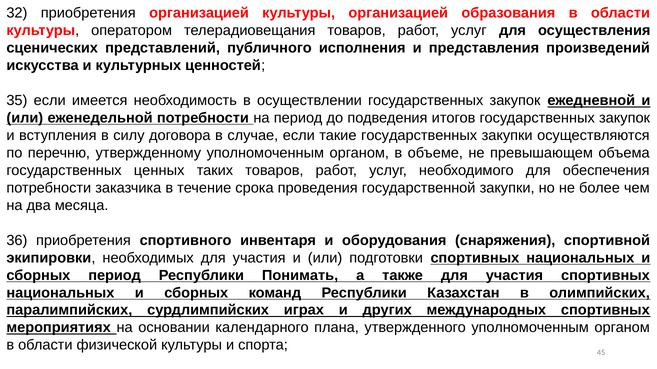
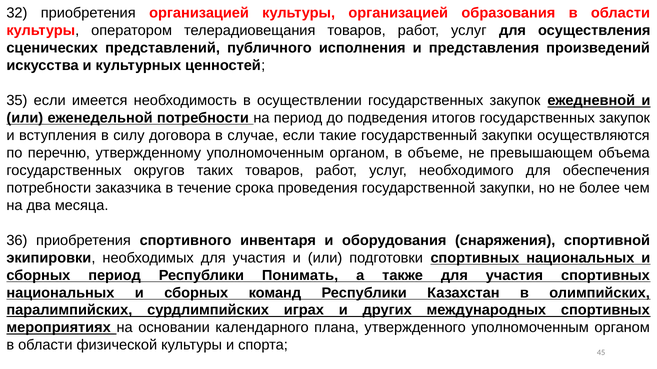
такие государственных: государственных -> государственный (419, 136)
ценных: ценных -> округов (159, 171)
